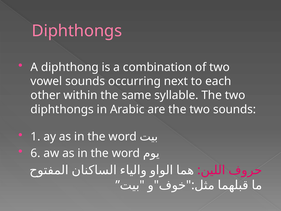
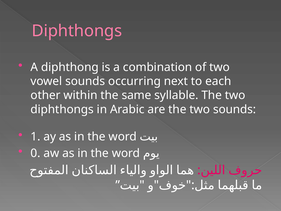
6: 6 -> 0 (36, 153)
